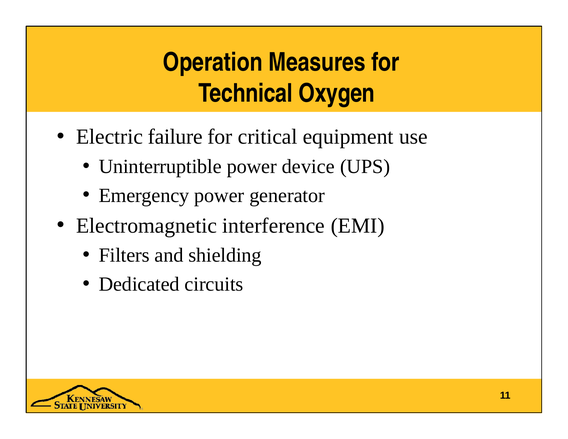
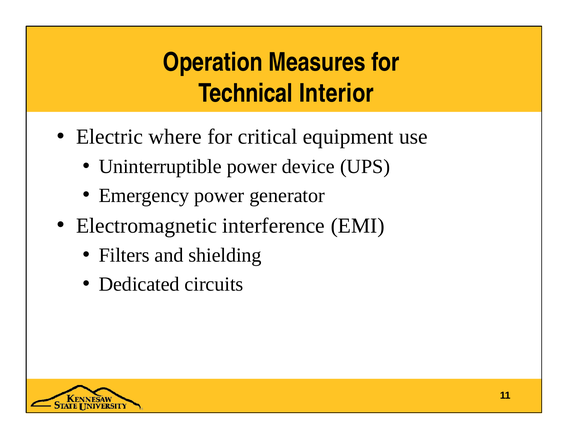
Oxygen: Oxygen -> Interior (336, 93)
failure: failure -> where (175, 137)
